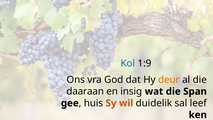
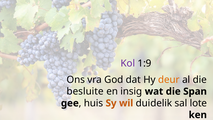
Kol colour: blue -> purple (128, 63)
daaraan: daaraan -> besluite (85, 91)
leef: leef -> lote (198, 103)
